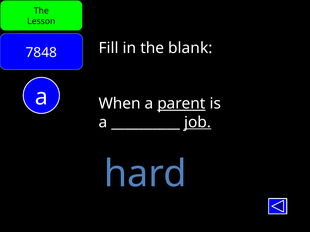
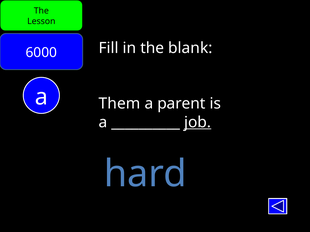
7848: 7848 -> 6000 (41, 53)
When: When -> Them (120, 104)
parent underline: present -> none (181, 104)
